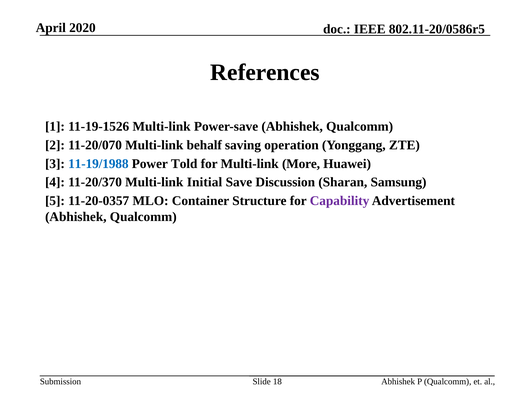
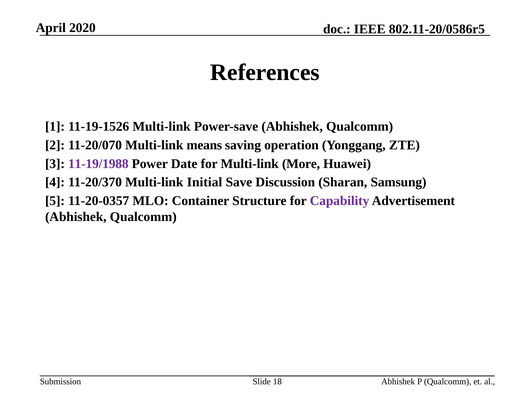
behalf: behalf -> means (204, 145)
11-19/1988 colour: blue -> purple (98, 163)
Told: Told -> Date (184, 163)
